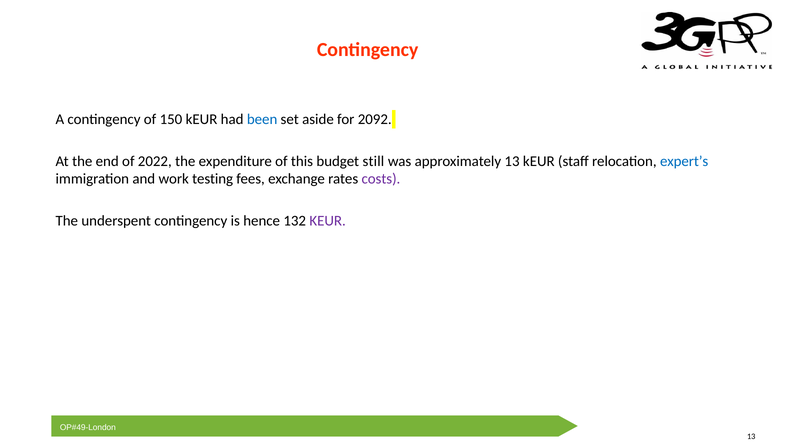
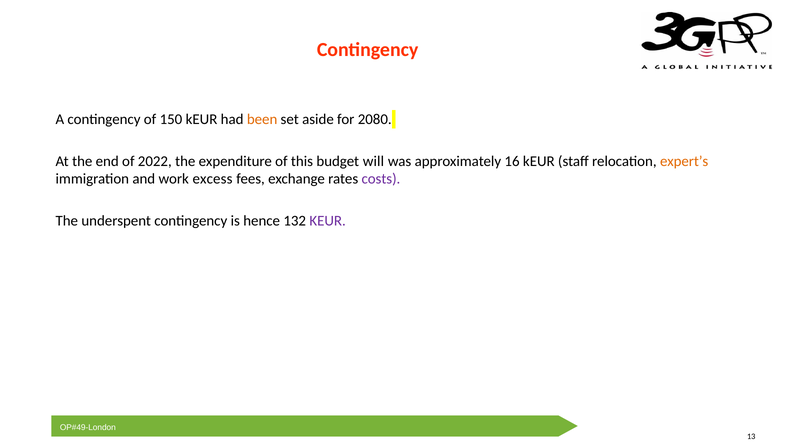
been colour: blue -> orange (262, 119)
2092: 2092 -> 2080 (375, 119)
still: still -> will (373, 161)
approximately 13: 13 -> 16 (512, 161)
expert’s colour: blue -> orange (684, 161)
testing: testing -> excess (212, 179)
